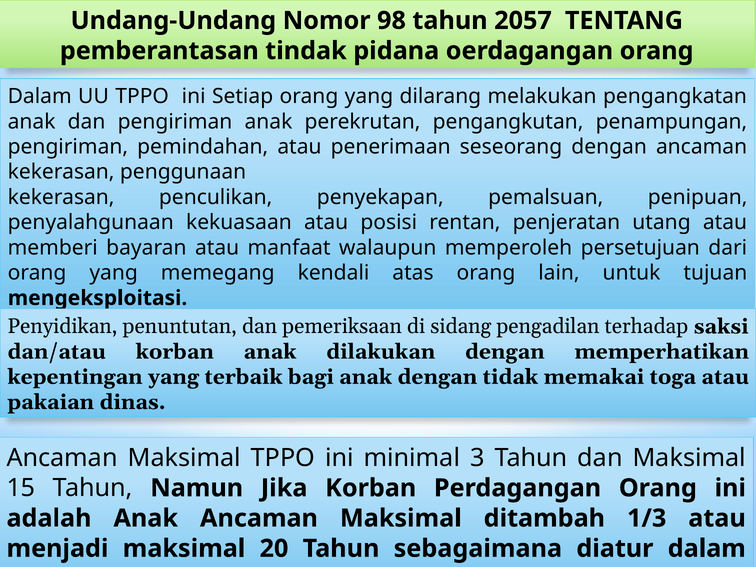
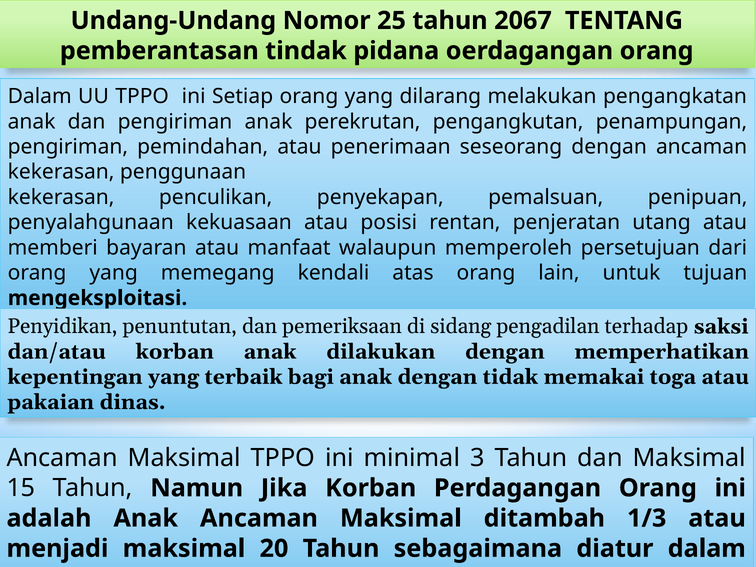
98: 98 -> 25 (391, 21)
2057: 2057 -> 2067 (523, 21)
